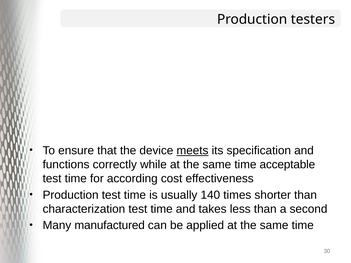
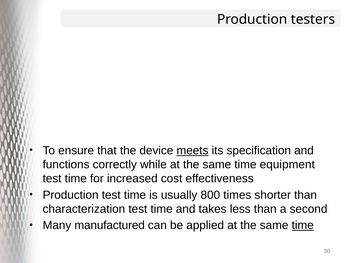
acceptable: acceptable -> equipment (287, 165)
according: according -> increased (132, 179)
140: 140 -> 800 (210, 195)
time underline: none -> present (303, 226)
